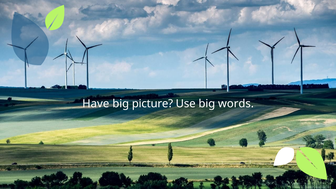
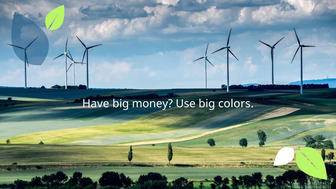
picture: picture -> money (152, 104)
words: words -> colors (236, 104)
